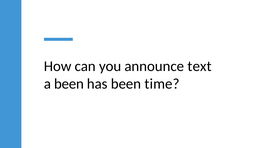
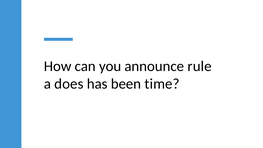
text: text -> rule (200, 66)
a been: been -> does (69, 84)
